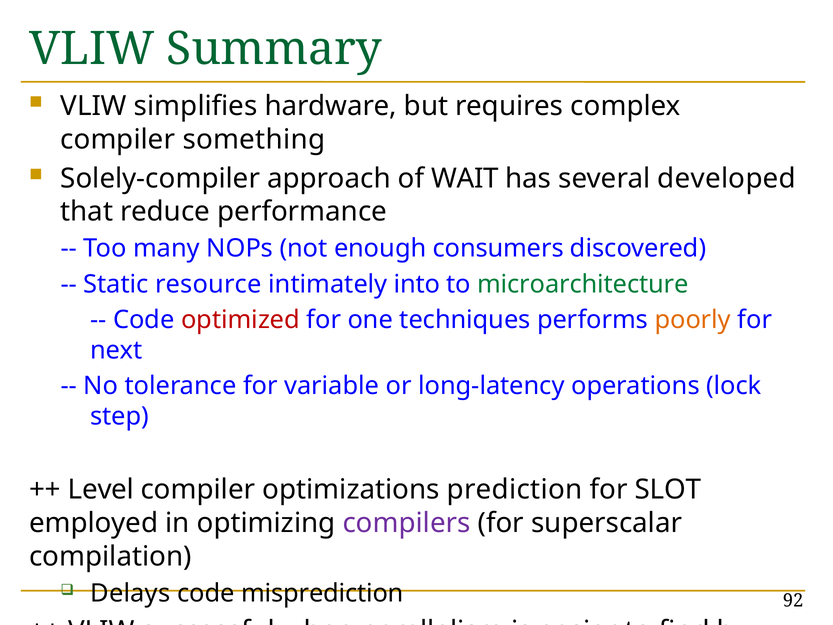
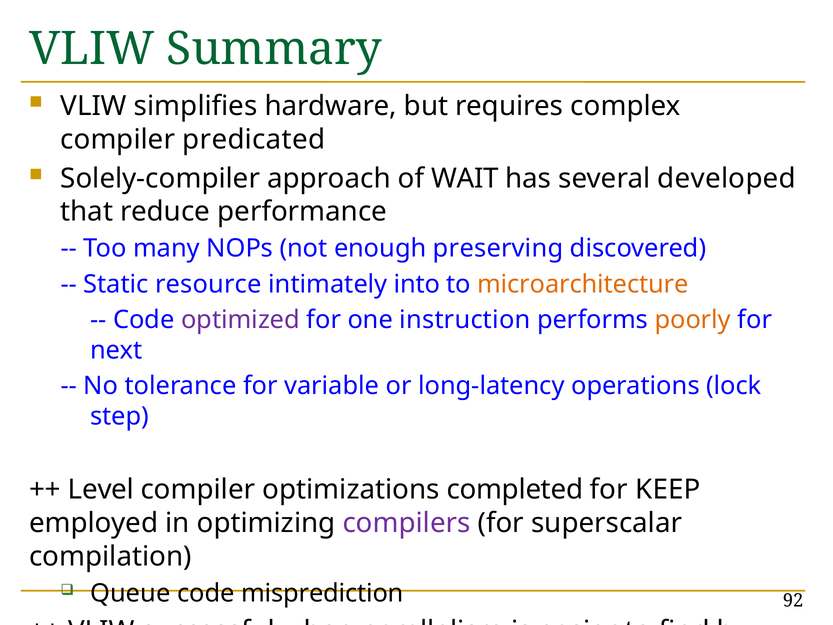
something: something -> predicated (254, 139)
consumers: consumers -> preserving (498, 248)
microarchitecture colour: green -> orange (583, 284)
optimized colour: red -> purple (240, 320)
techniques: techniques -> instruction (465, 320)
prediction: prediction -> completed (515, 490)
SLOT: SLOT -> KEEP (668, 490)
Delays: Delays -> Queue (130, 593)
